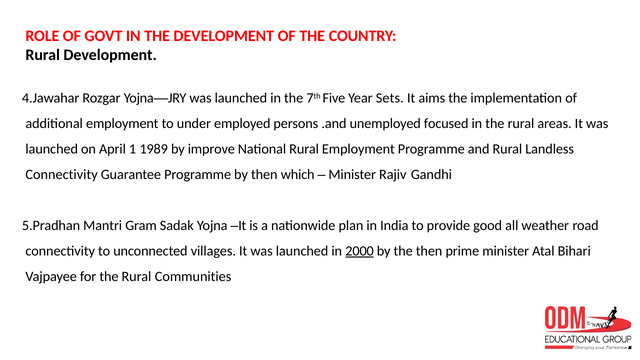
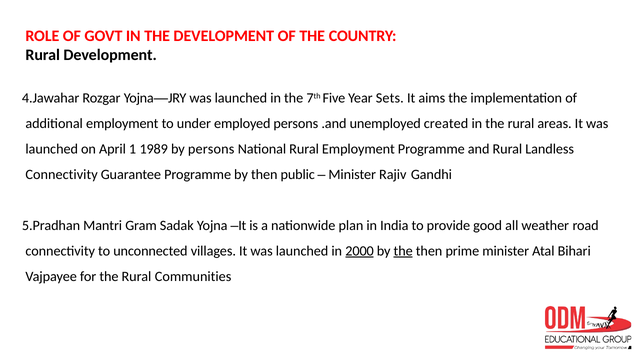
focused: focused -> created (446, 123)
by improve: improve -> persons (211, 149)
which: which -> public (298, 175)
the underline: none -> present (403, 251)
